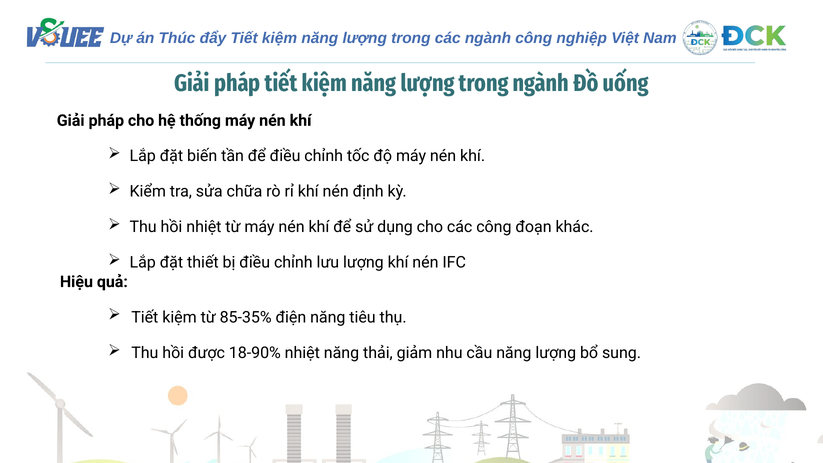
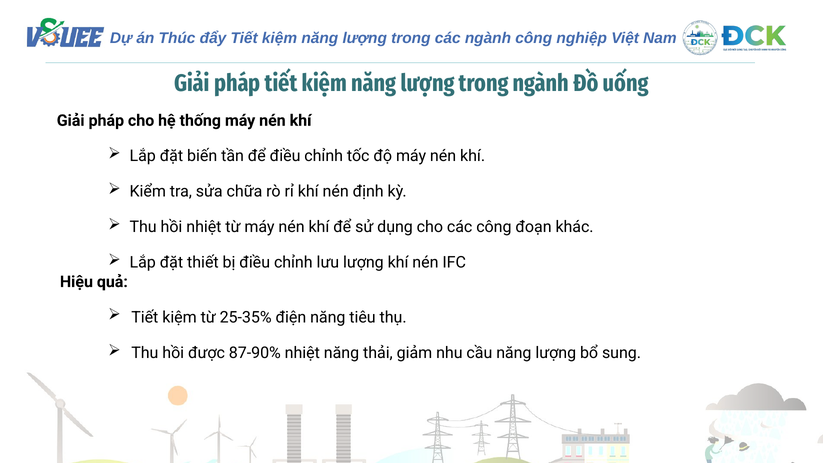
85-35%: 85-35% -> 25-35% (246, 317)
18-90%: 18-90% -> 87-90% (255, 353)
